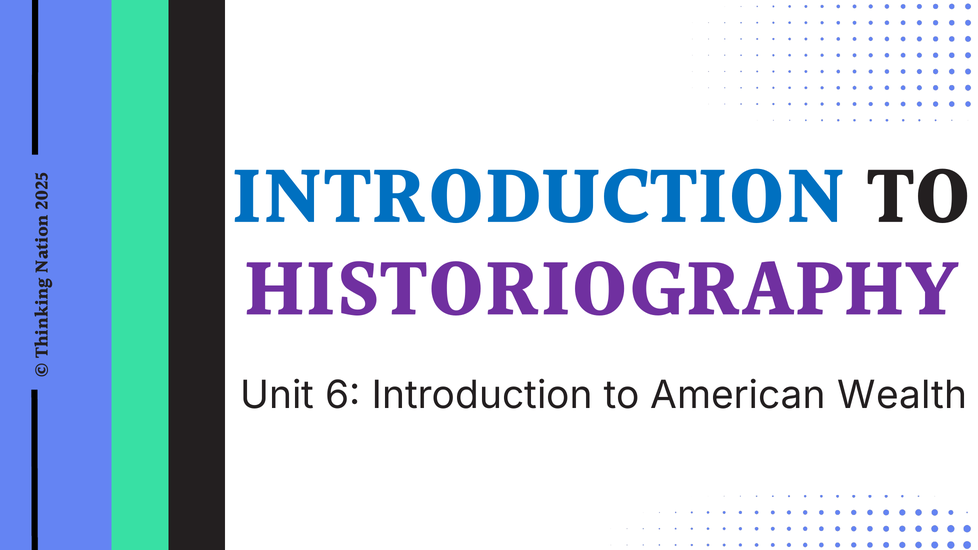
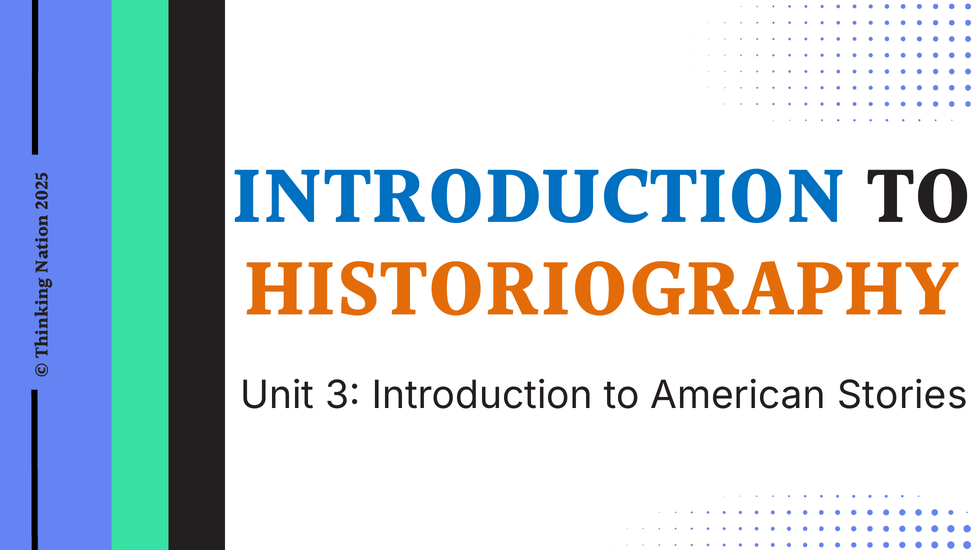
HISTORIOGRAPHY colour: purple -> orange (602, 292)
6: 6 -> 3 (343, 396)
Wealth: Wealth -> Stories (902, 396)
